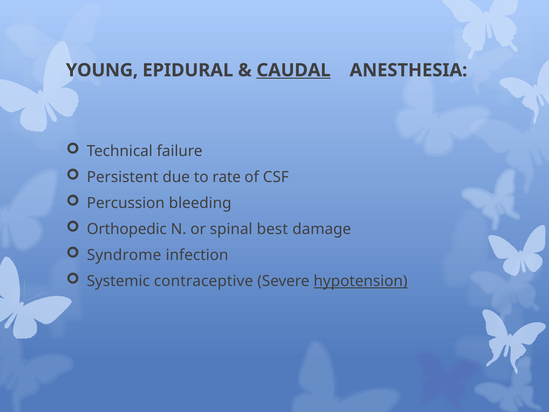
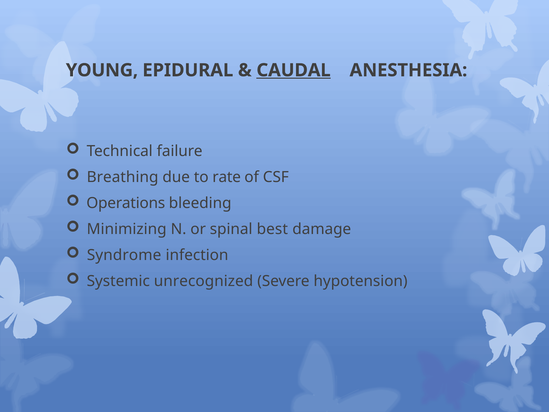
Persistent: Persistent -> Breathing (123, 177)
Percussion: Percussion -> Operations (126, 203)
Orthopedic: Orthopedic -> Minimizing (127, 229)
contraceptive: contraceptive -> unrecognized (204, 281)
hypotension underline: present -> none (361, 281)
